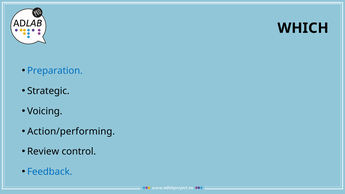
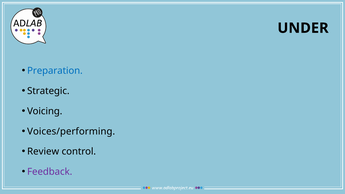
WHICH: WHICH -> UNDER (303, 28)
Action/performing: Action/performing -> Voices/performing (71, 131)
Feedback colour: blue -> purple (50, 172)
